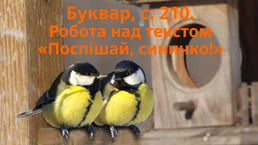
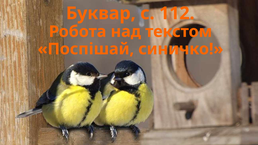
210: 210 -> 112 (177, 13)
